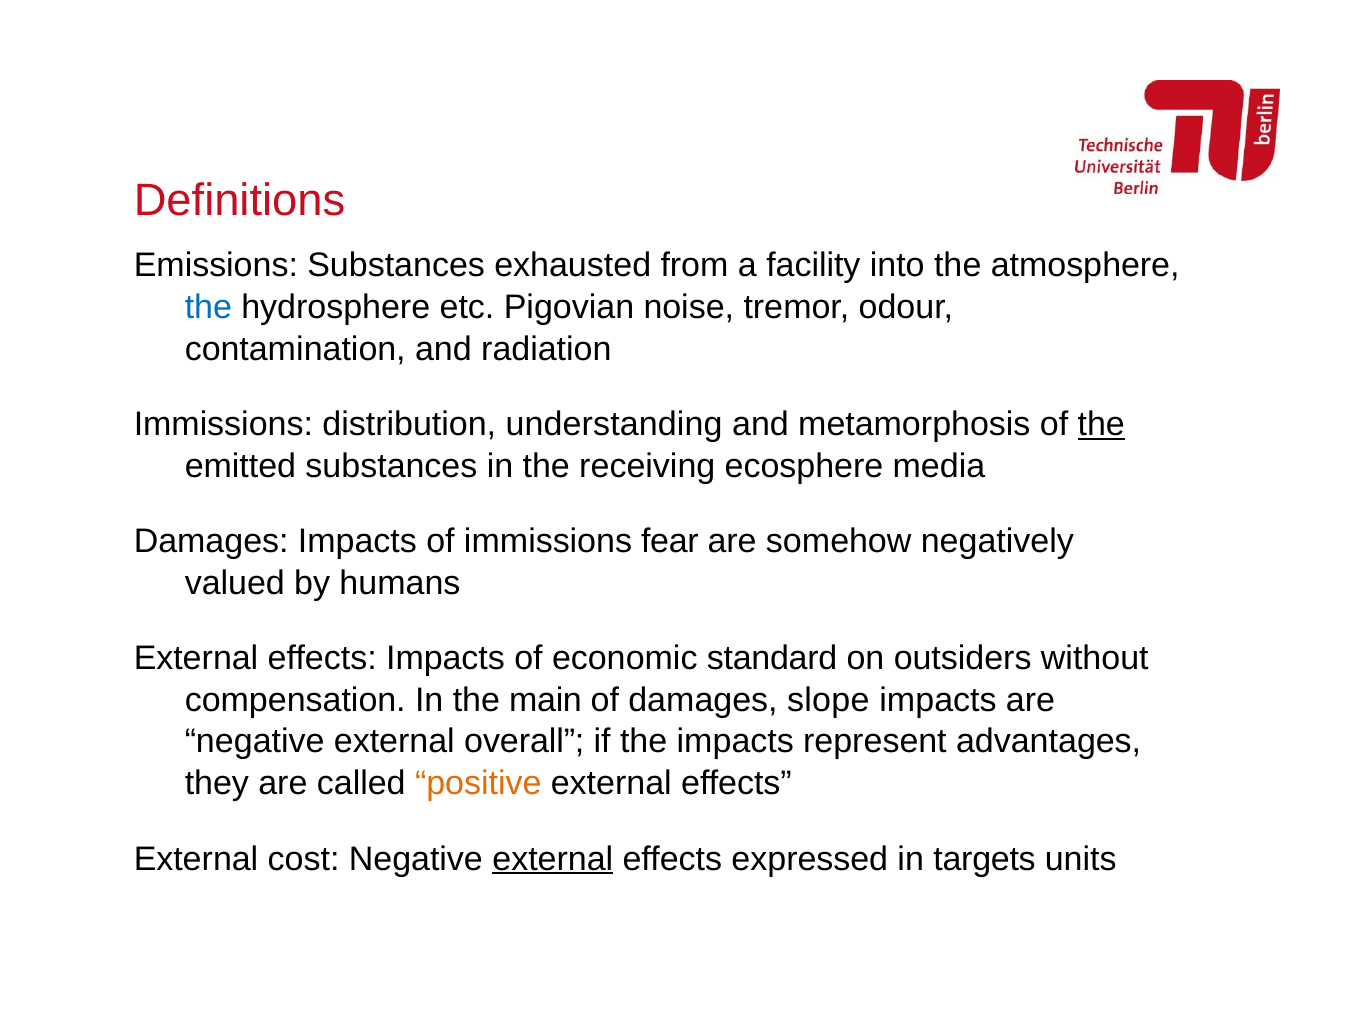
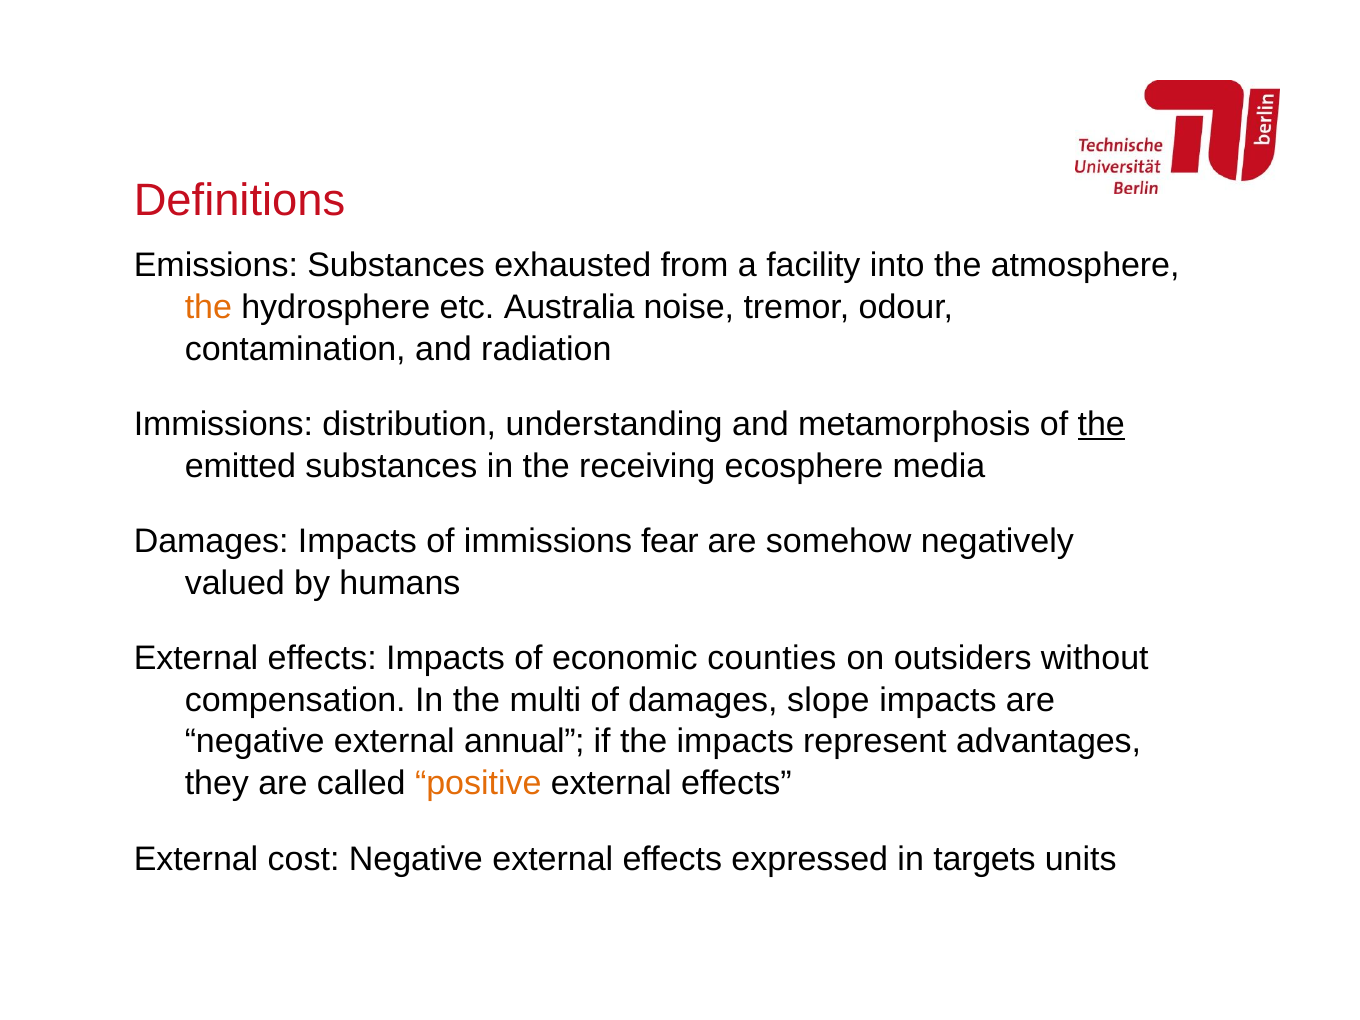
the colour: blue -> orange (208, 307)
Pigovian: Pigovian -> Australia (569, 307)
standard: standard -> counties (772, 659)
main: main -> multi (545, 700)
overall: overall -> annual (524, 742)
external underline: present -> none (553, 859)
